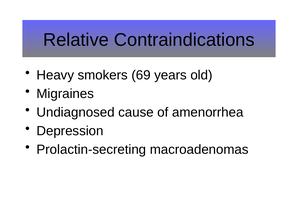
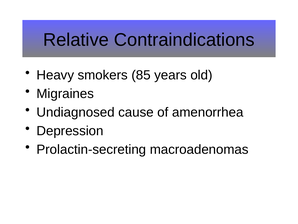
69: 69 -> 85 (141, 75)
